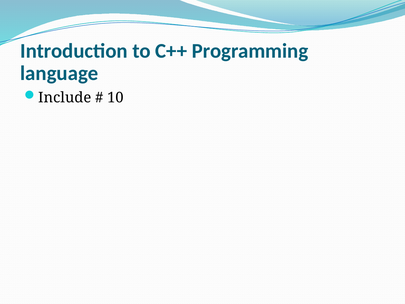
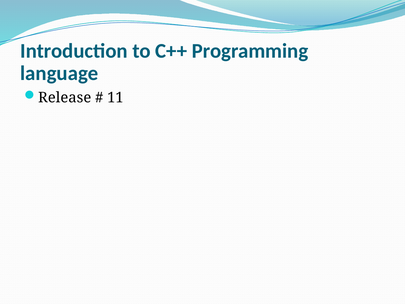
Include: Include -> Release (65, 98)
10: 10 -> 11 (115, 98)
